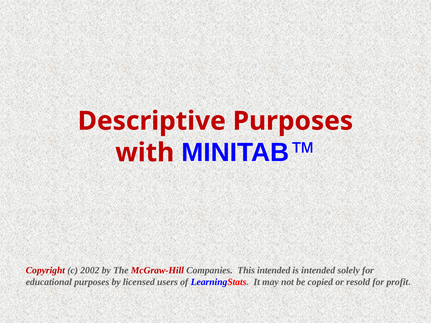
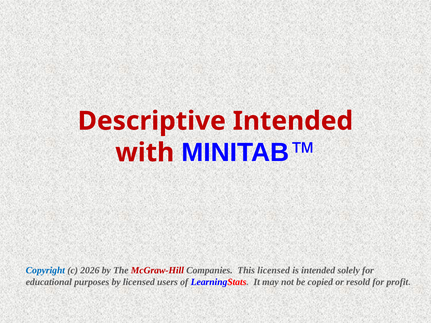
Descriptive Purposes: Purposes -> Intended (293, 121)
Copyright colour: red -> blue (45, 271)
2002: 2002 -> 2026 (90, 271)
This intended: intended -> licensed (274, 271)
